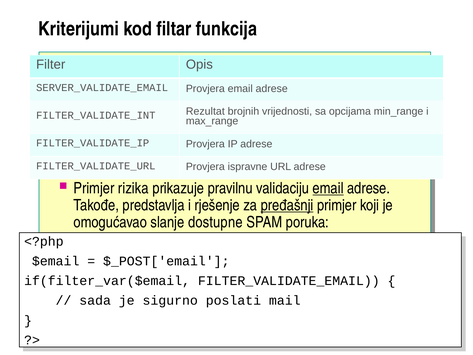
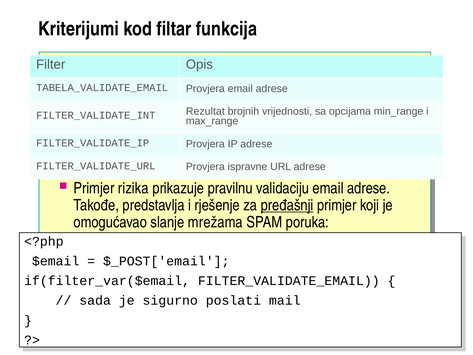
SERVER_VALIDATE_EMAIL: SERVER_VALIDATE_EMAIL -> TABELA_VALIDATE_EMAIL (102, 88)
email underline: present -> none (328, 188)
dostupne: dostupne -> mrežama (215, 222)
